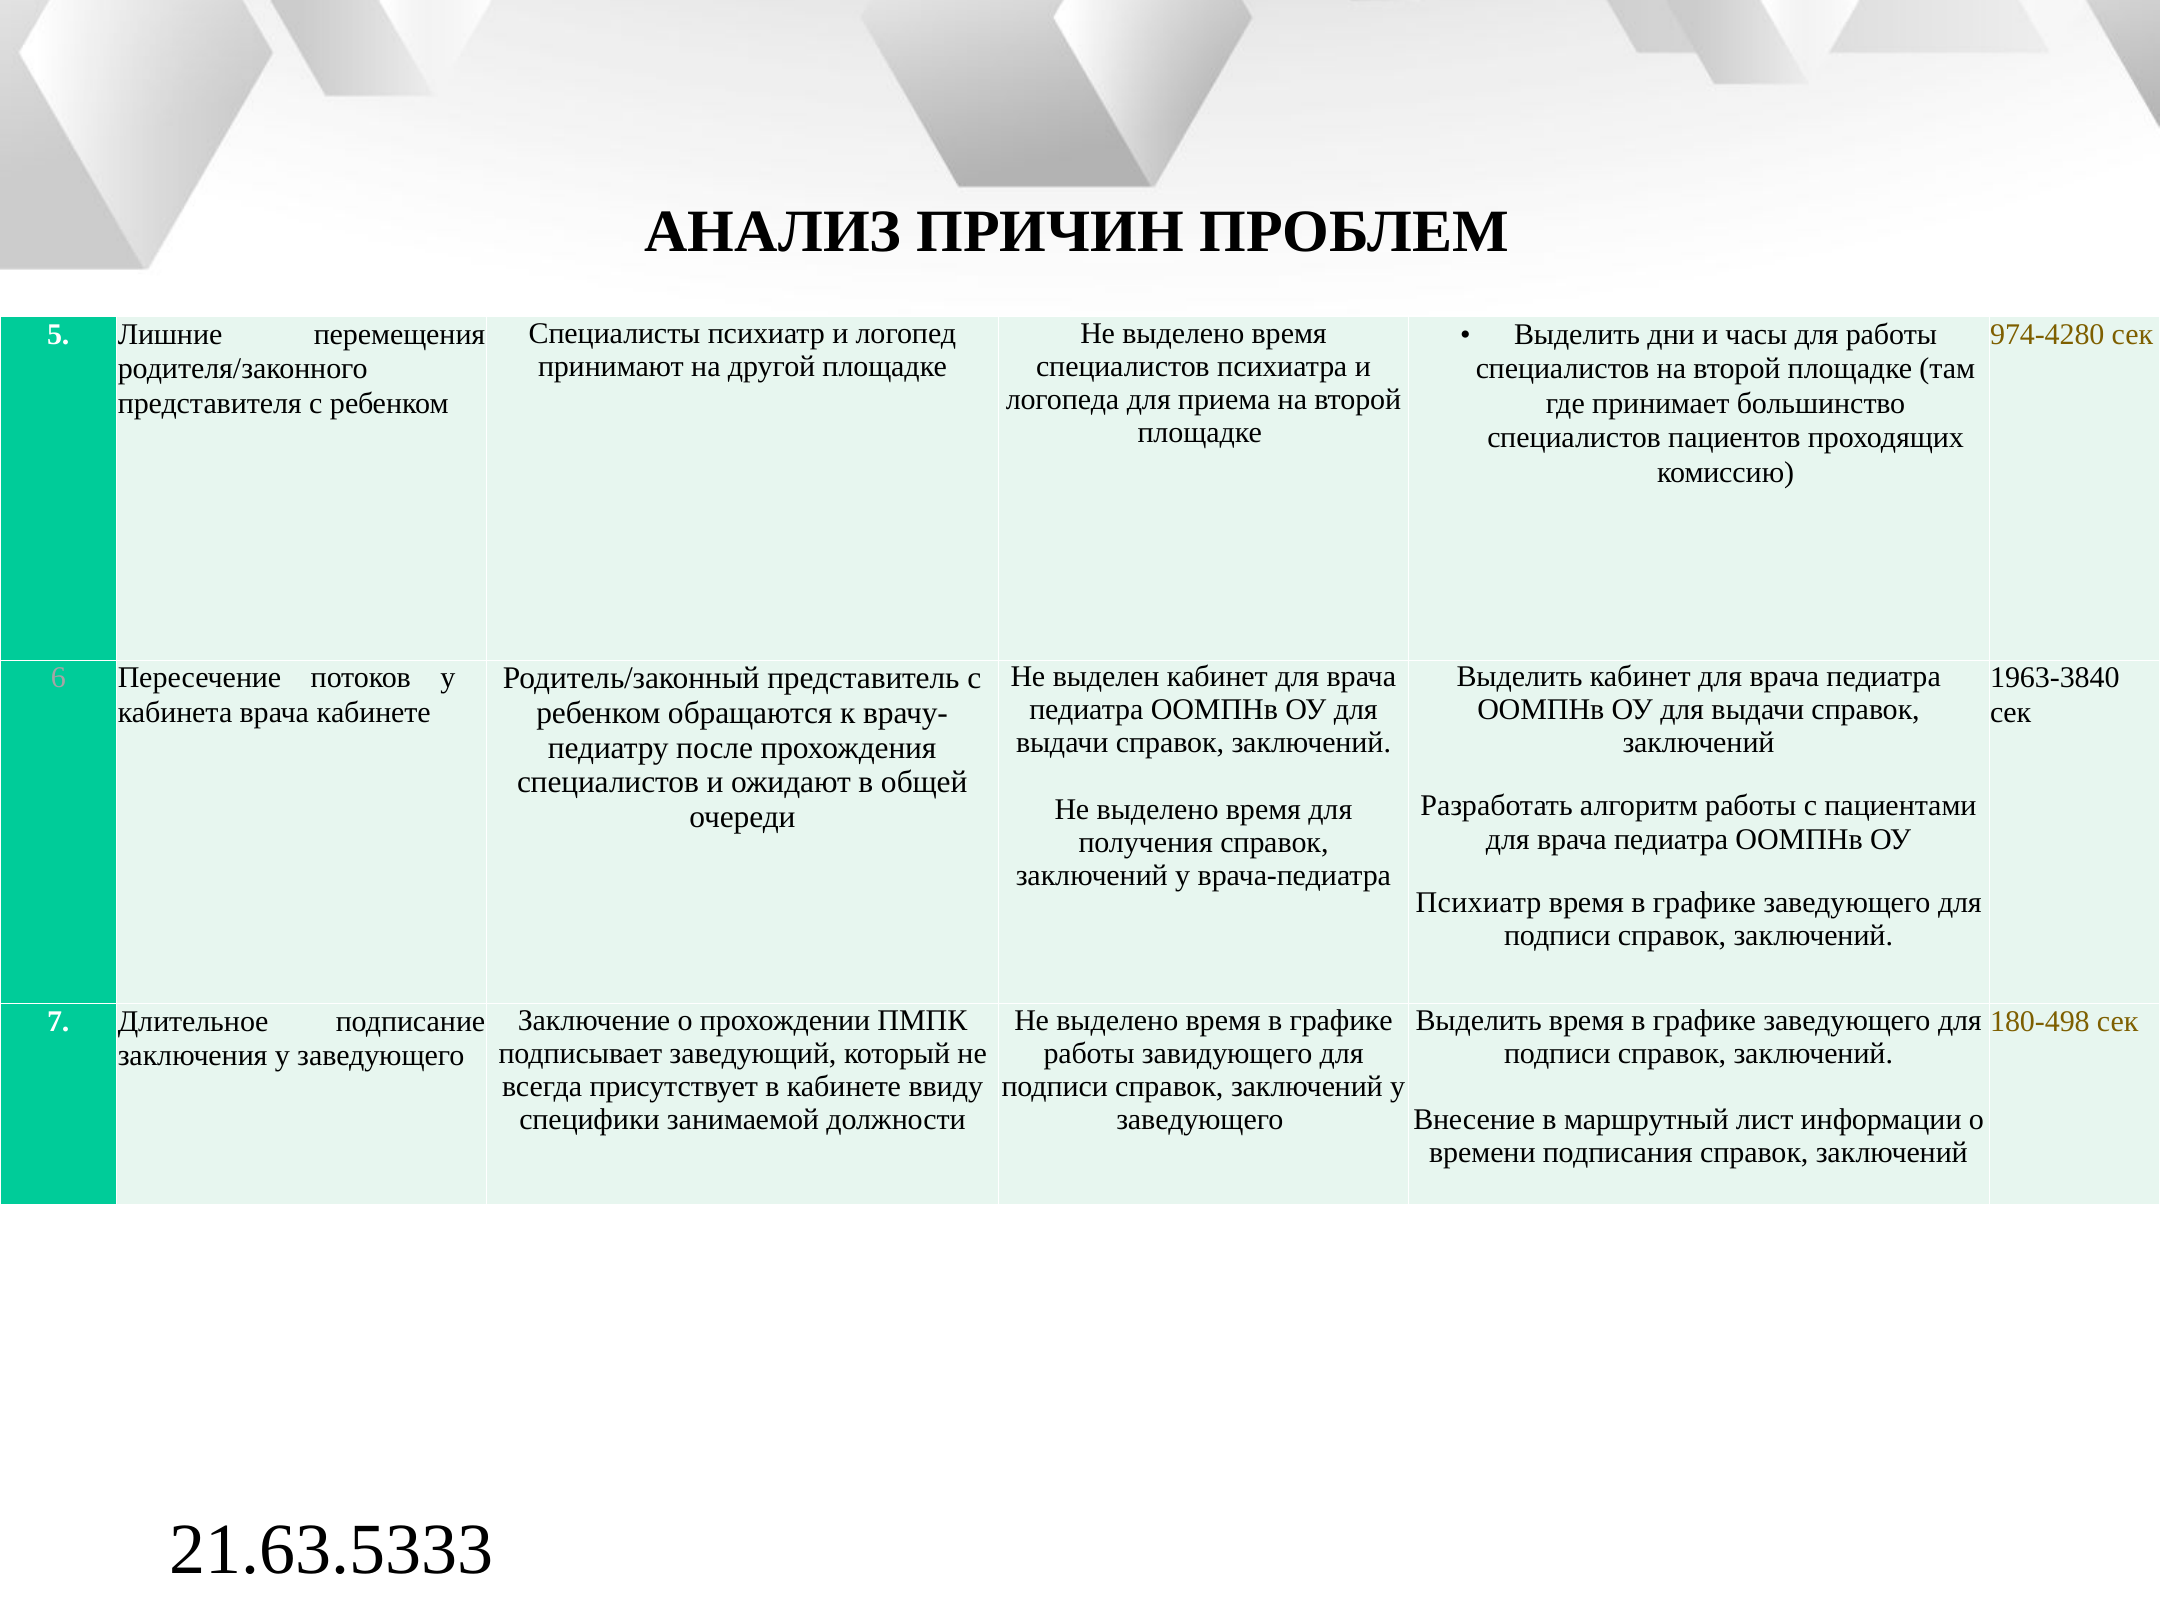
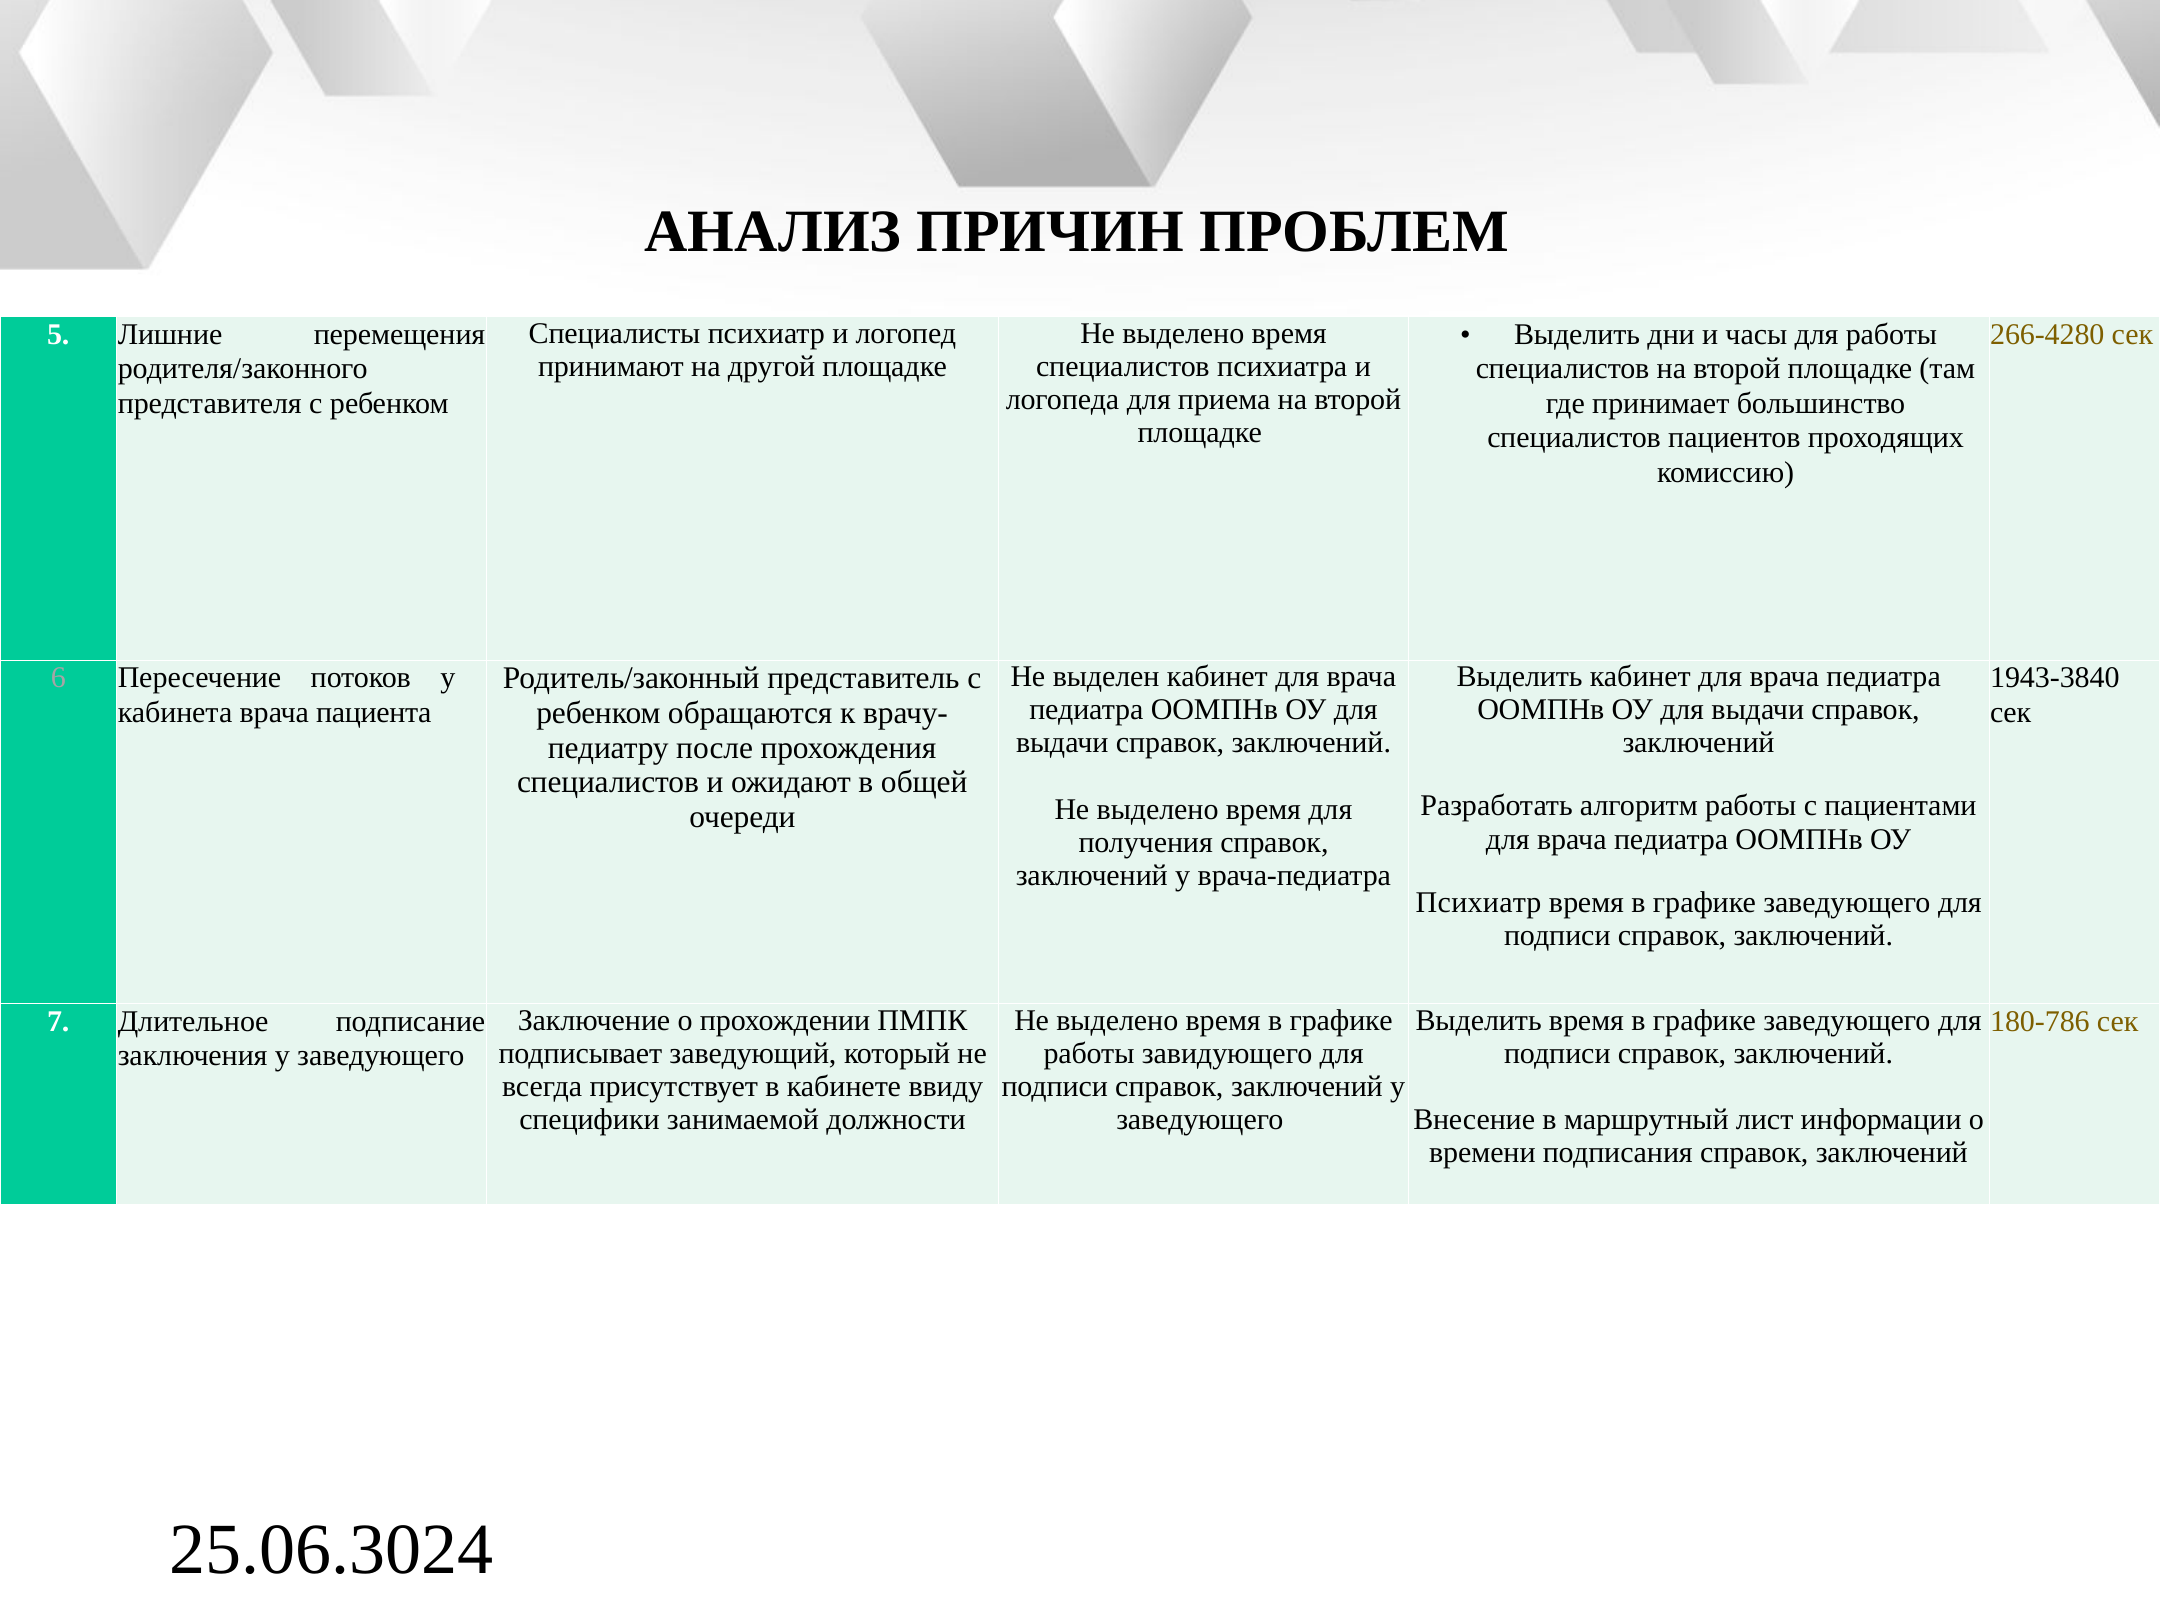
974-4280: 974-4280 -> 266-4280 (2047, 335)
1963-3840: 1963-3840 -> 1943-3840 (2055, 678)
врача кабинете: кабинете -> пациента (374, 712)
180-498: 180-498 -> 180-786 (2040, 1021)
21.63.5333: 21.63.5333 -> 25.06.3024 (332, 1550)
